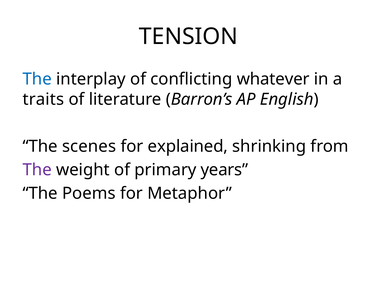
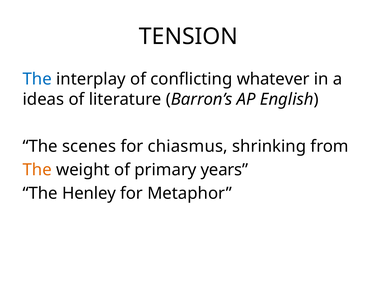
traits: traits -> ideas (43, 99)
explained: explained -> chiasmus (188, 146)
The colour: purple -> orange (37, 170)
Poems: Poems -> Henley (89, 193)
